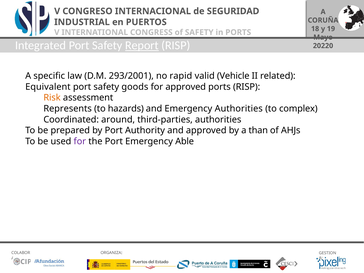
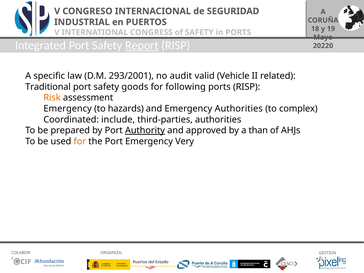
rapid: rapid -> audit (181, 76)
Equivalent: Equivalent -> Traditional (48, 87)
for approved: approved -> following (186, 87)
Represents: Represents -> Emergency (68, 109)
around: around -> include (118, 120)
Authority underline: none -> present (145, 130)
for colour: purple -> orange (80, 141)
Able: Able -> Very (185, 141)
